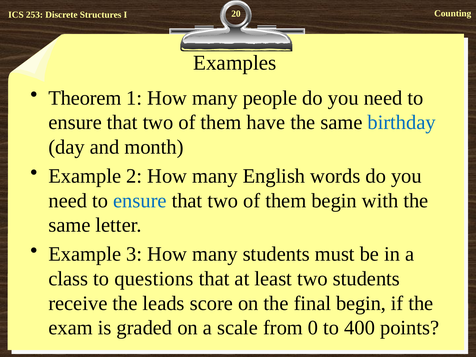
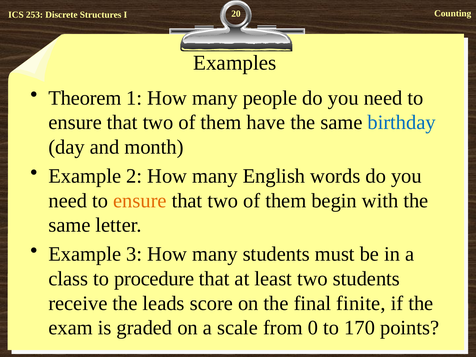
ensure colour: blue -> orange (140, 201)
questions: questions -> procedure (154, 279)
final begin: begin -> finite (361, 303)
400: 400 -> 170 (360, 328)
